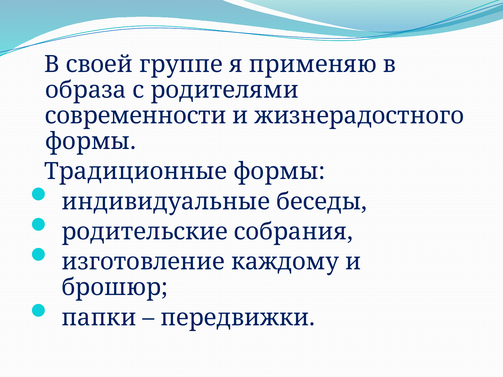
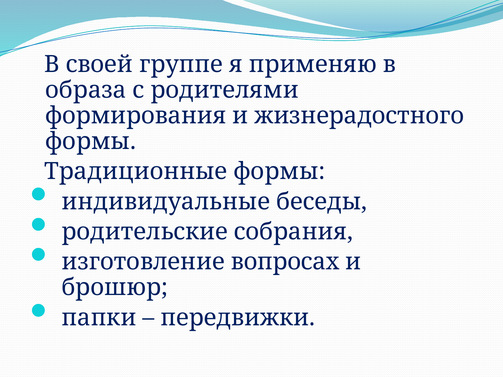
современности: современности -> формирования (136, 116)
каждому: каждому -> вопросах (285, 262)
